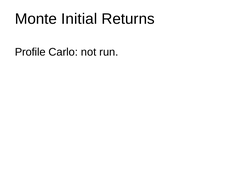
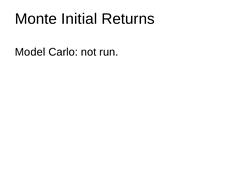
Profile: Profile -> Model (30, 52)
